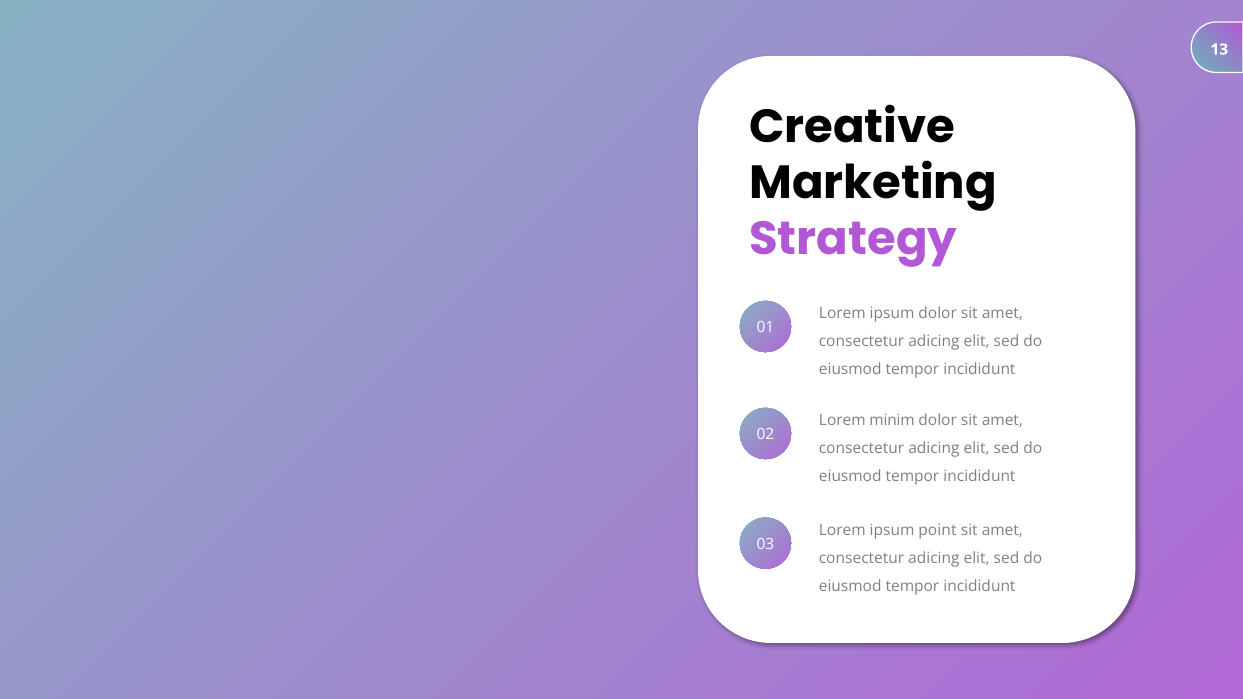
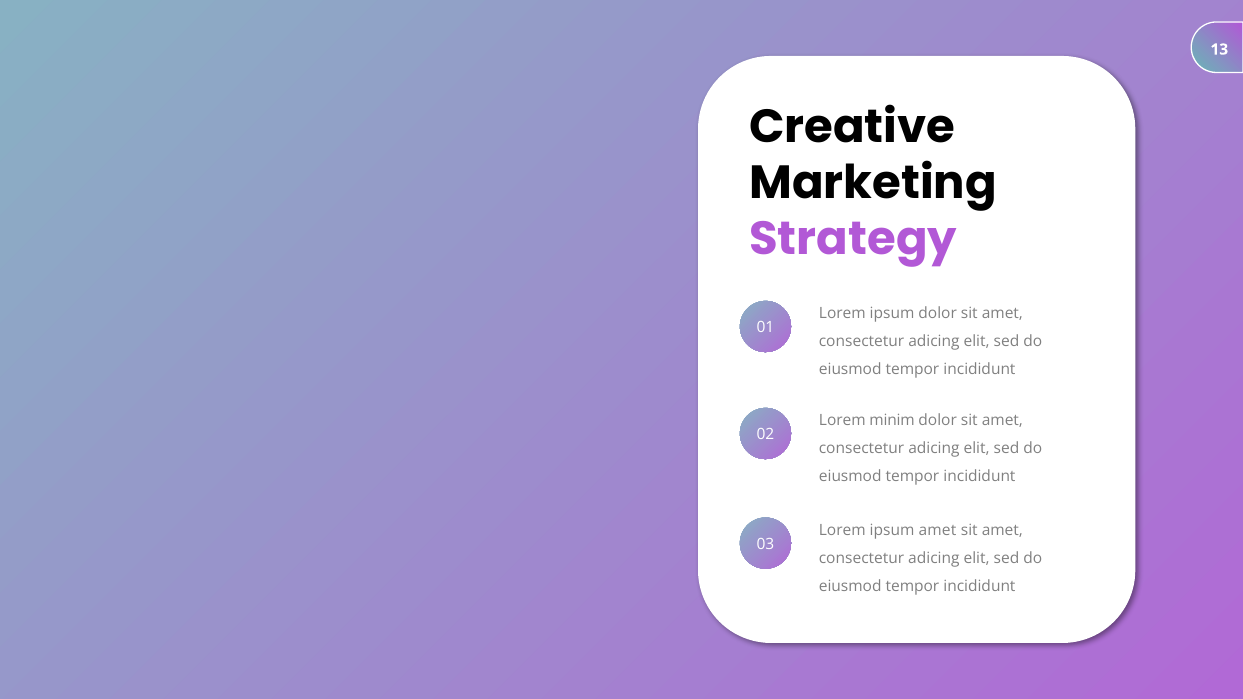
ipsum point: point -> amet (938, 530)
